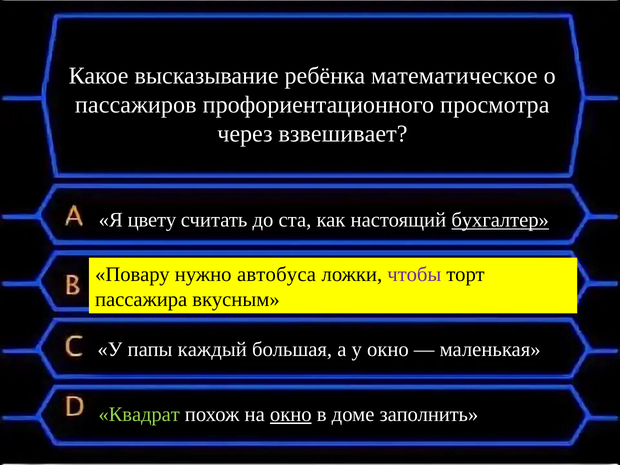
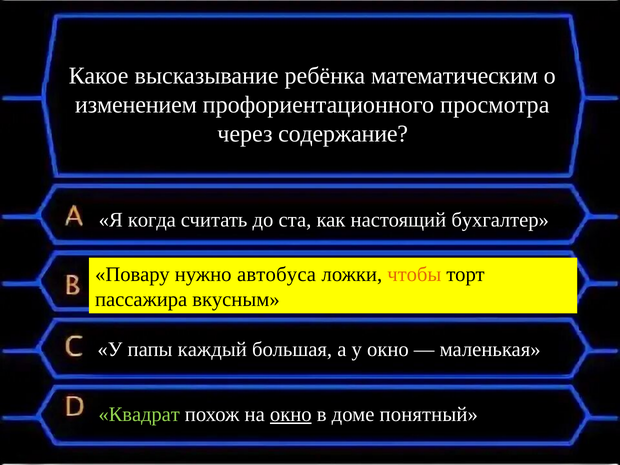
математическое: математическое -> математическим (455, 76)
пассажиров: пассажиров -> изменением (136, 105)
взвешивает: взвешивает -> содержание (343, 134)
цвету: цвету -> когда (152, 220)
бухгалтер underline: present -> none (500, 220)
чтобы colour: purple -> orange (414, 275)
заполнить: заполнить -> понятный (429, 414)
